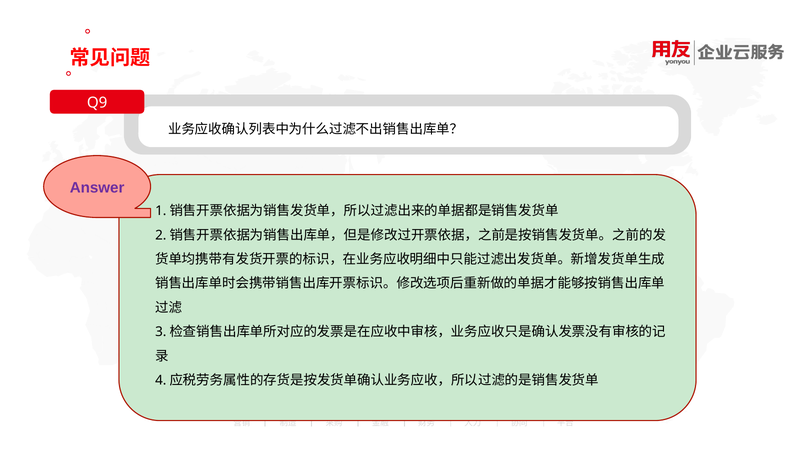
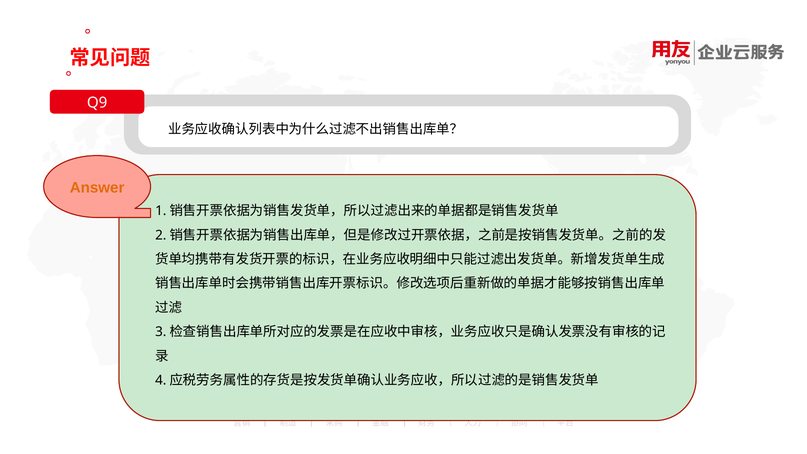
Answer colour: purple -> orange (97, 188)
